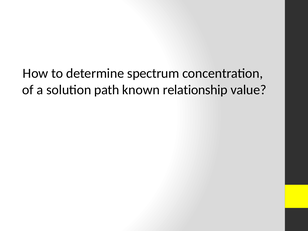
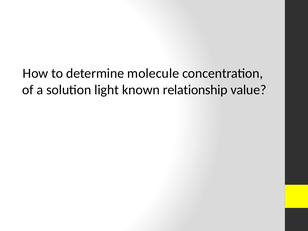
spectrum: spectrum -> molecule (153, 73)
path: path -> light (107, 90)
